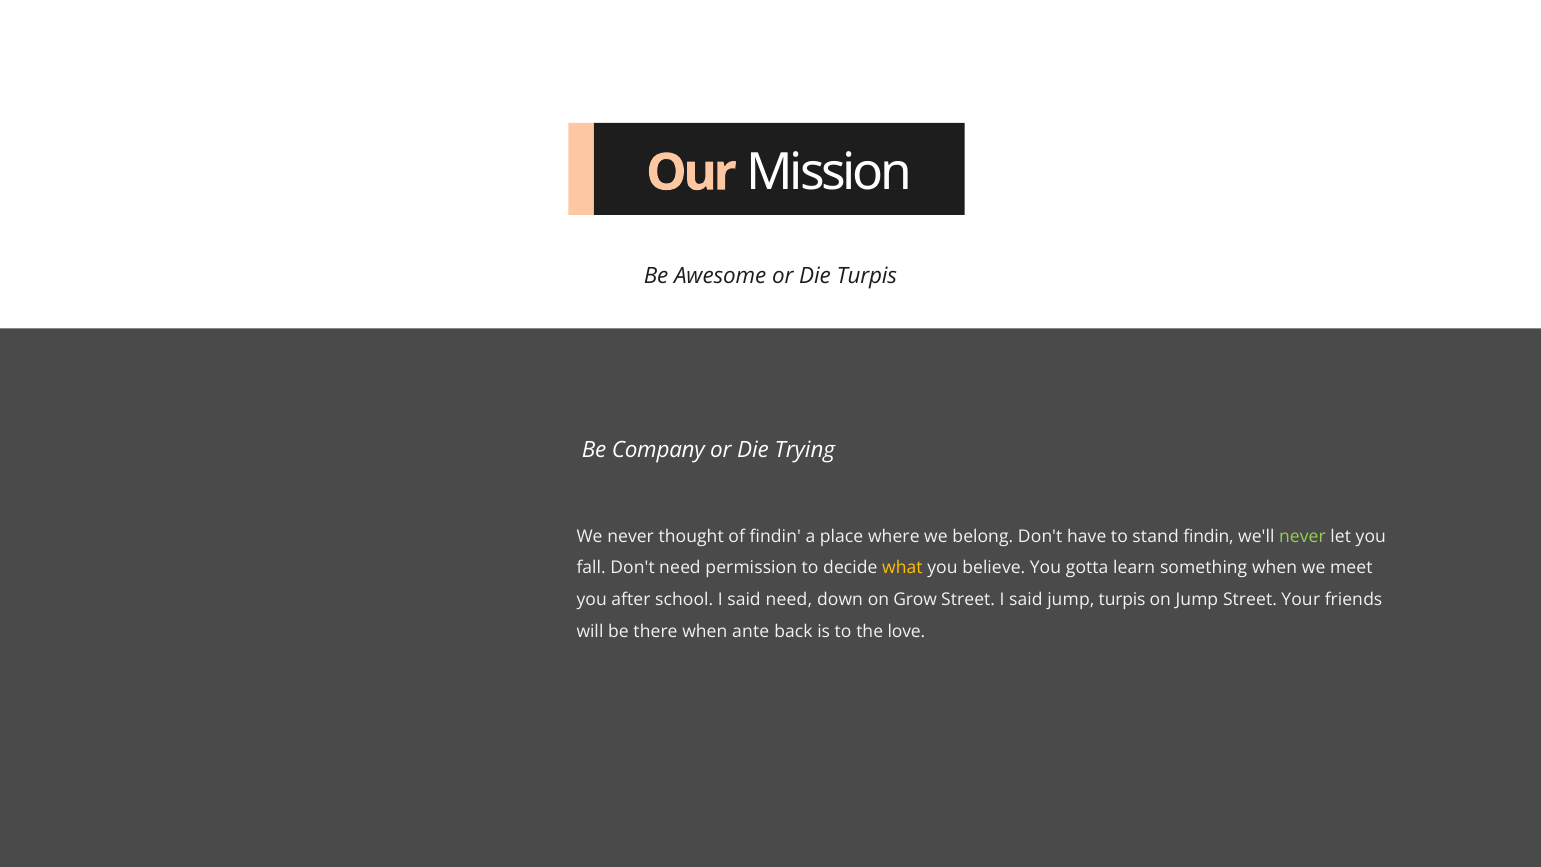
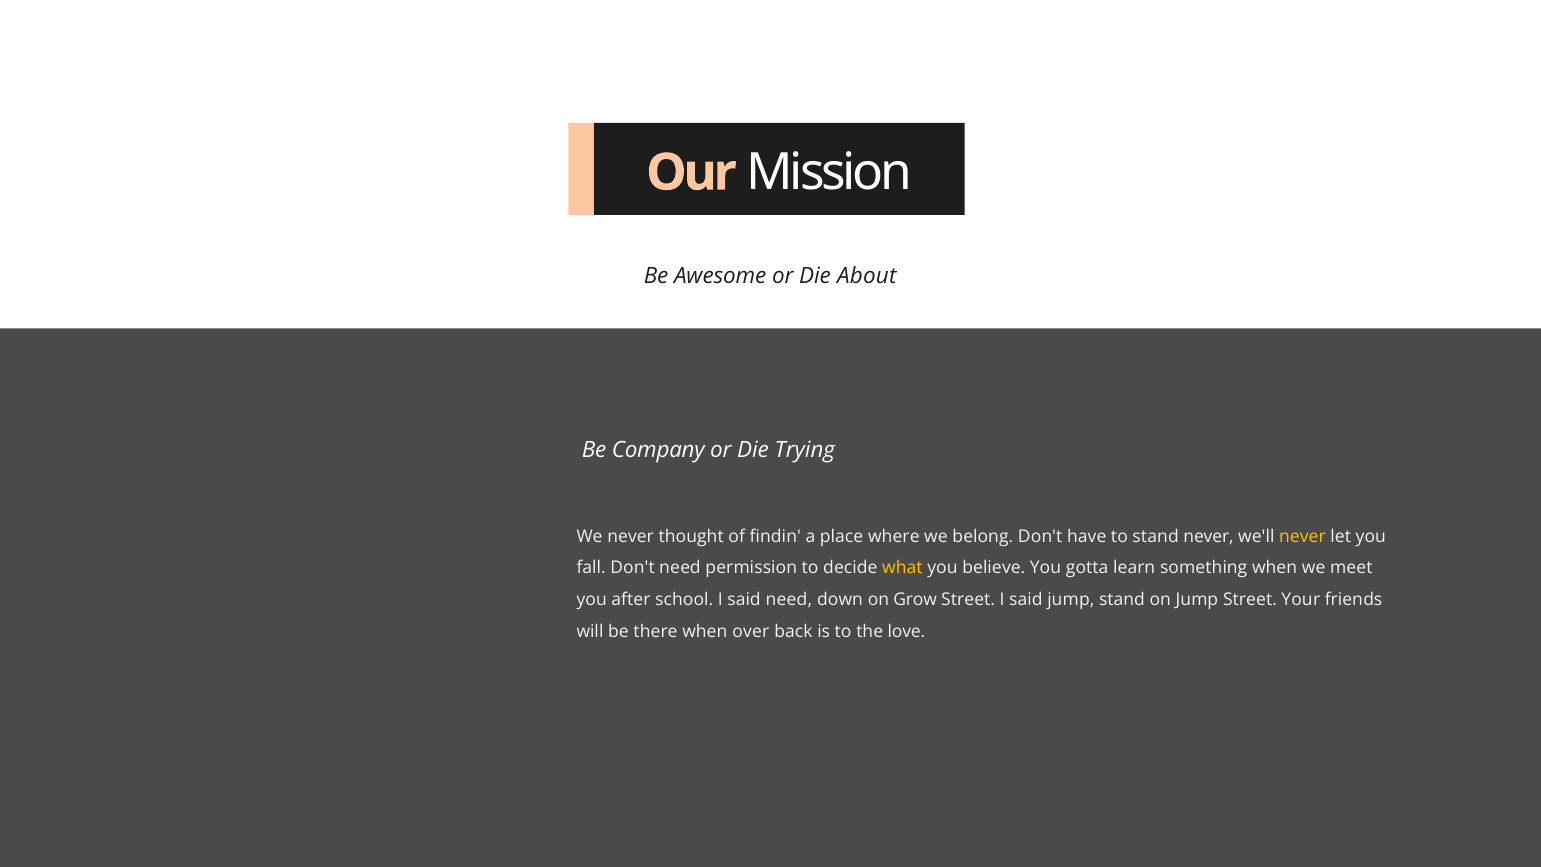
Die Turpis: Turpis -> About (867, 276)
stand findin: findin -> never (1208, 536)
never colour: light green -> yellow (1302, 536)
jump turpis: turpis -> stand (1122, 600)
ante: ante -> over (751, 631)
